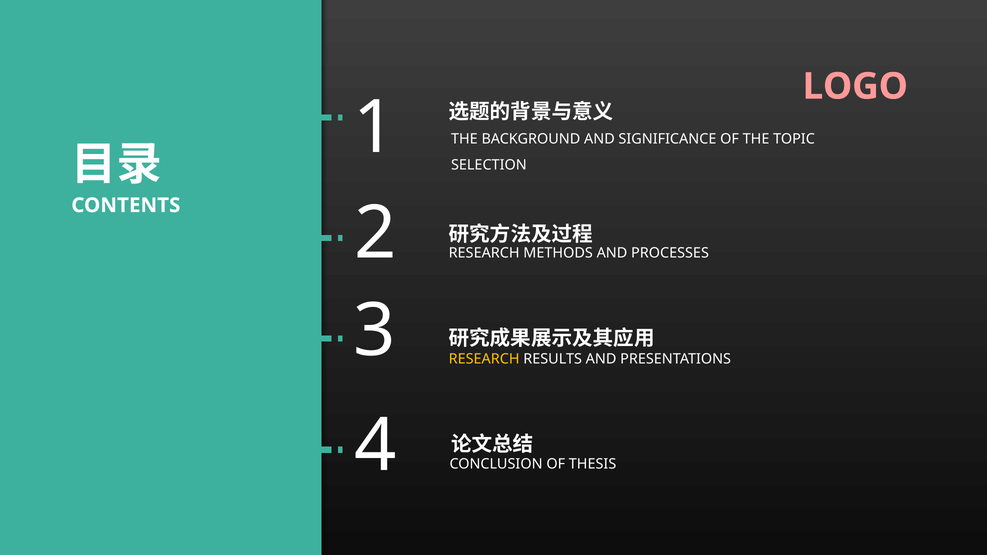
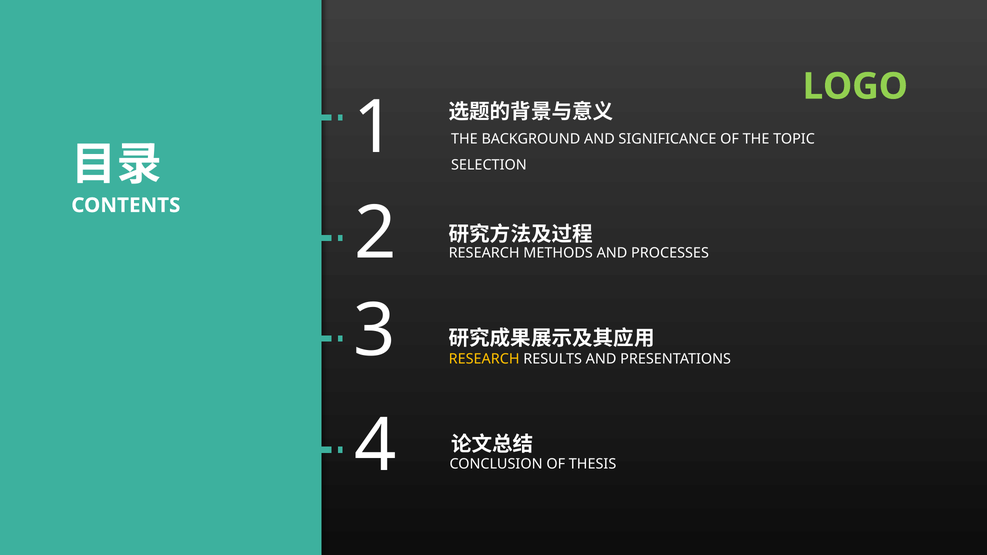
LOGO colour: pink -> light green (855, 86)
